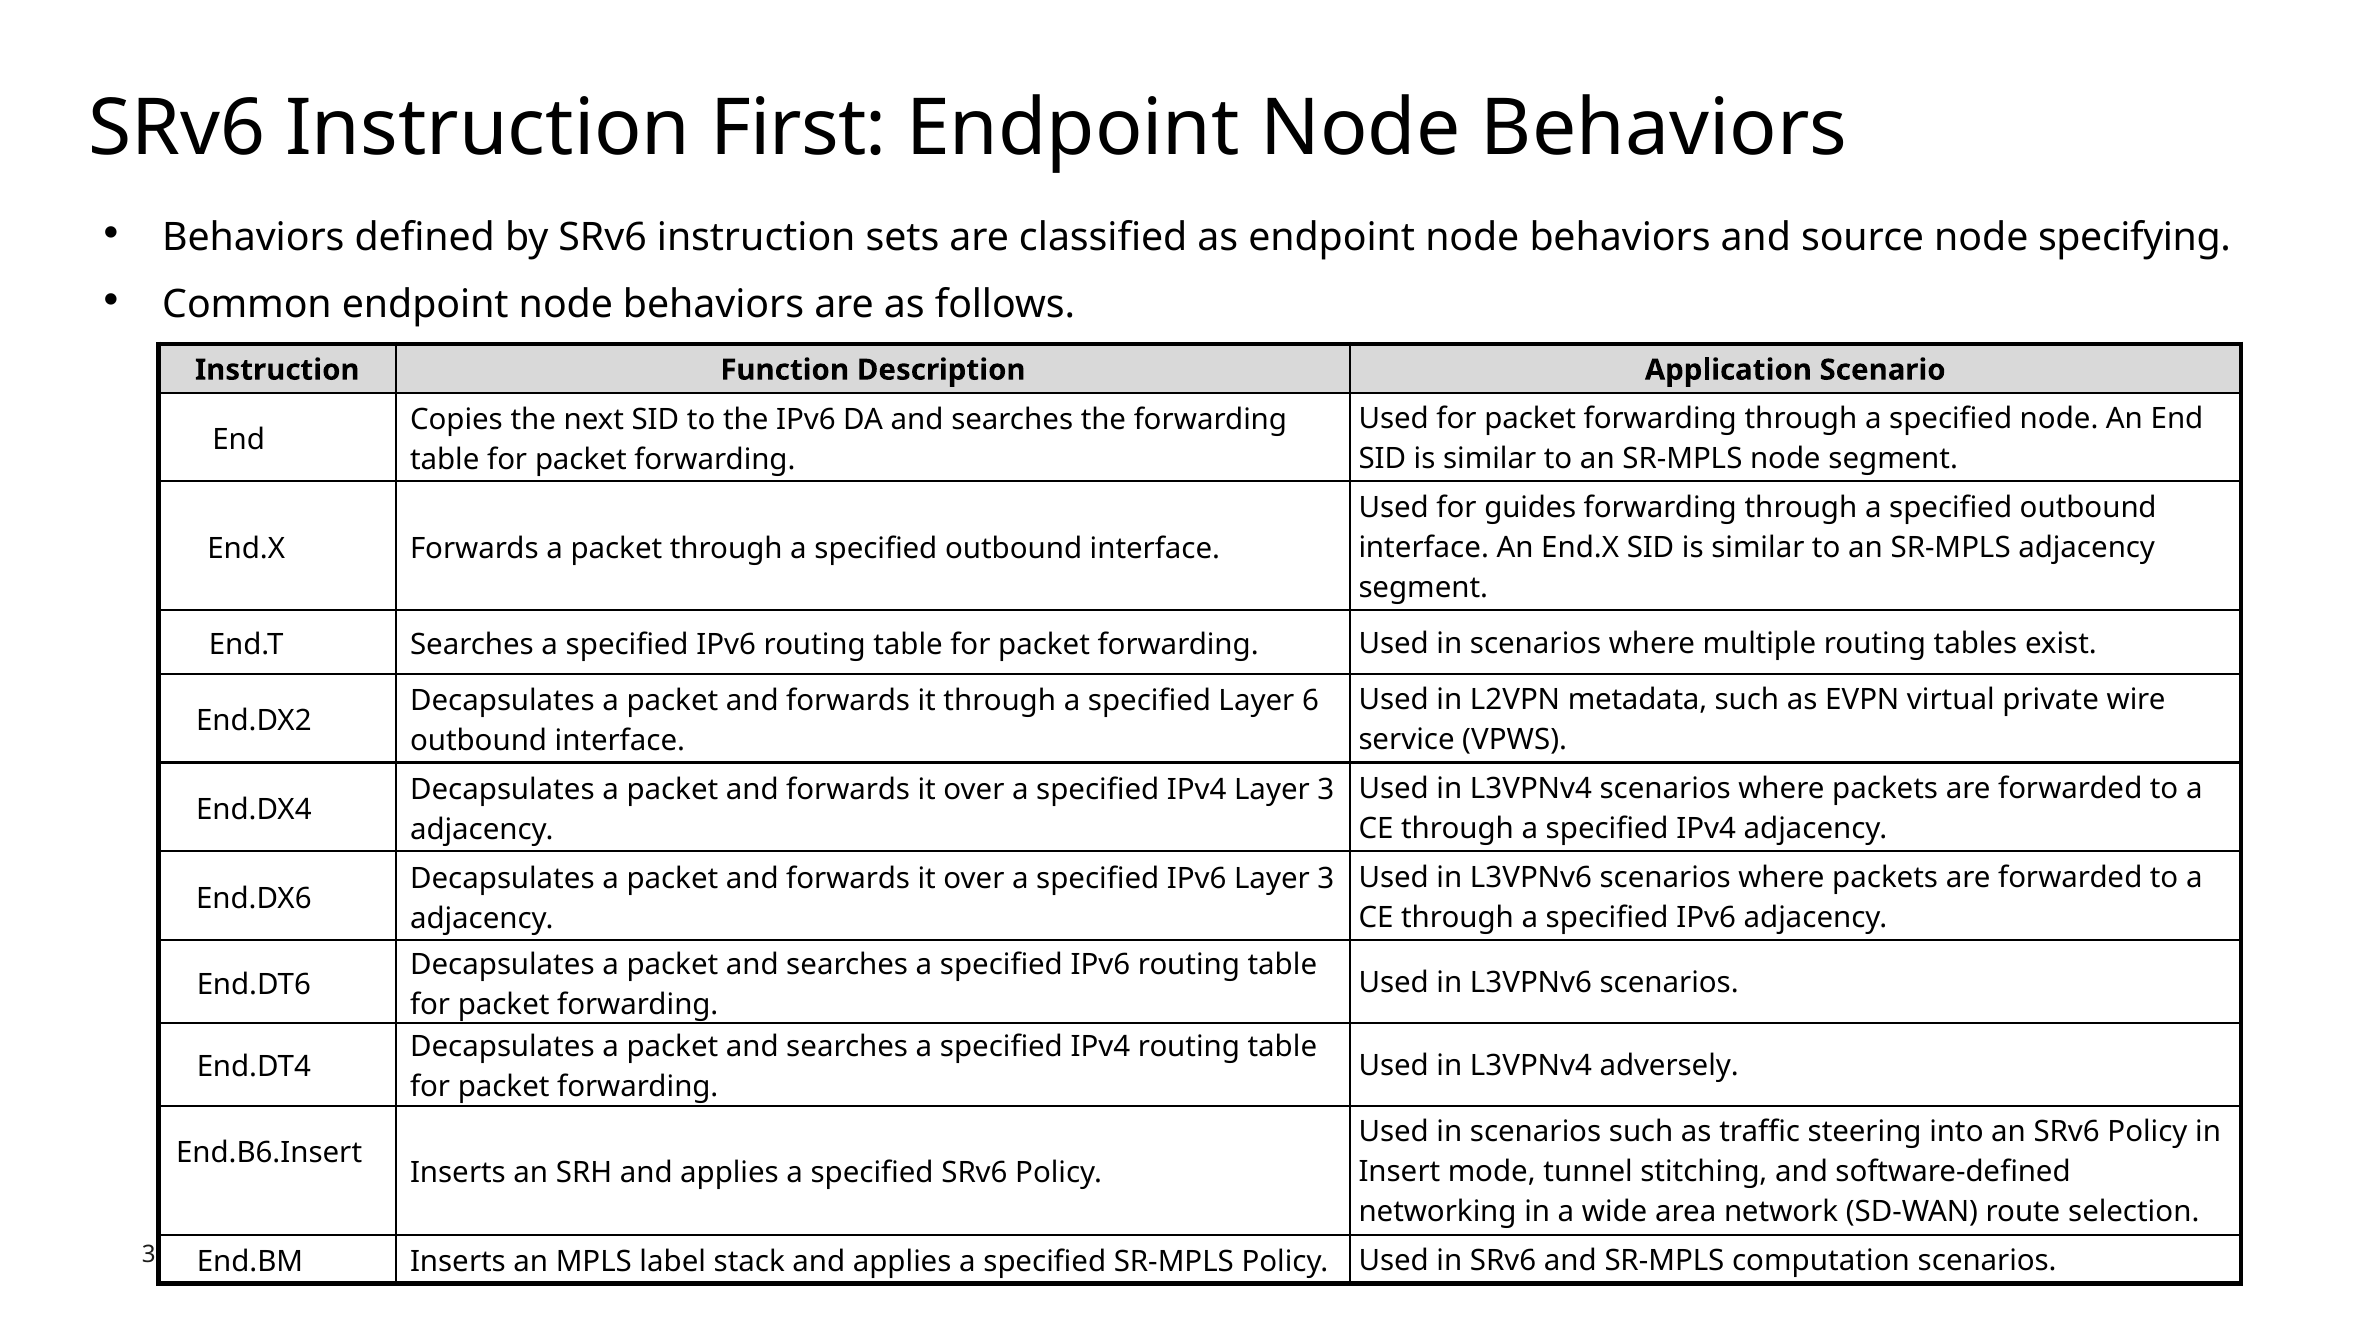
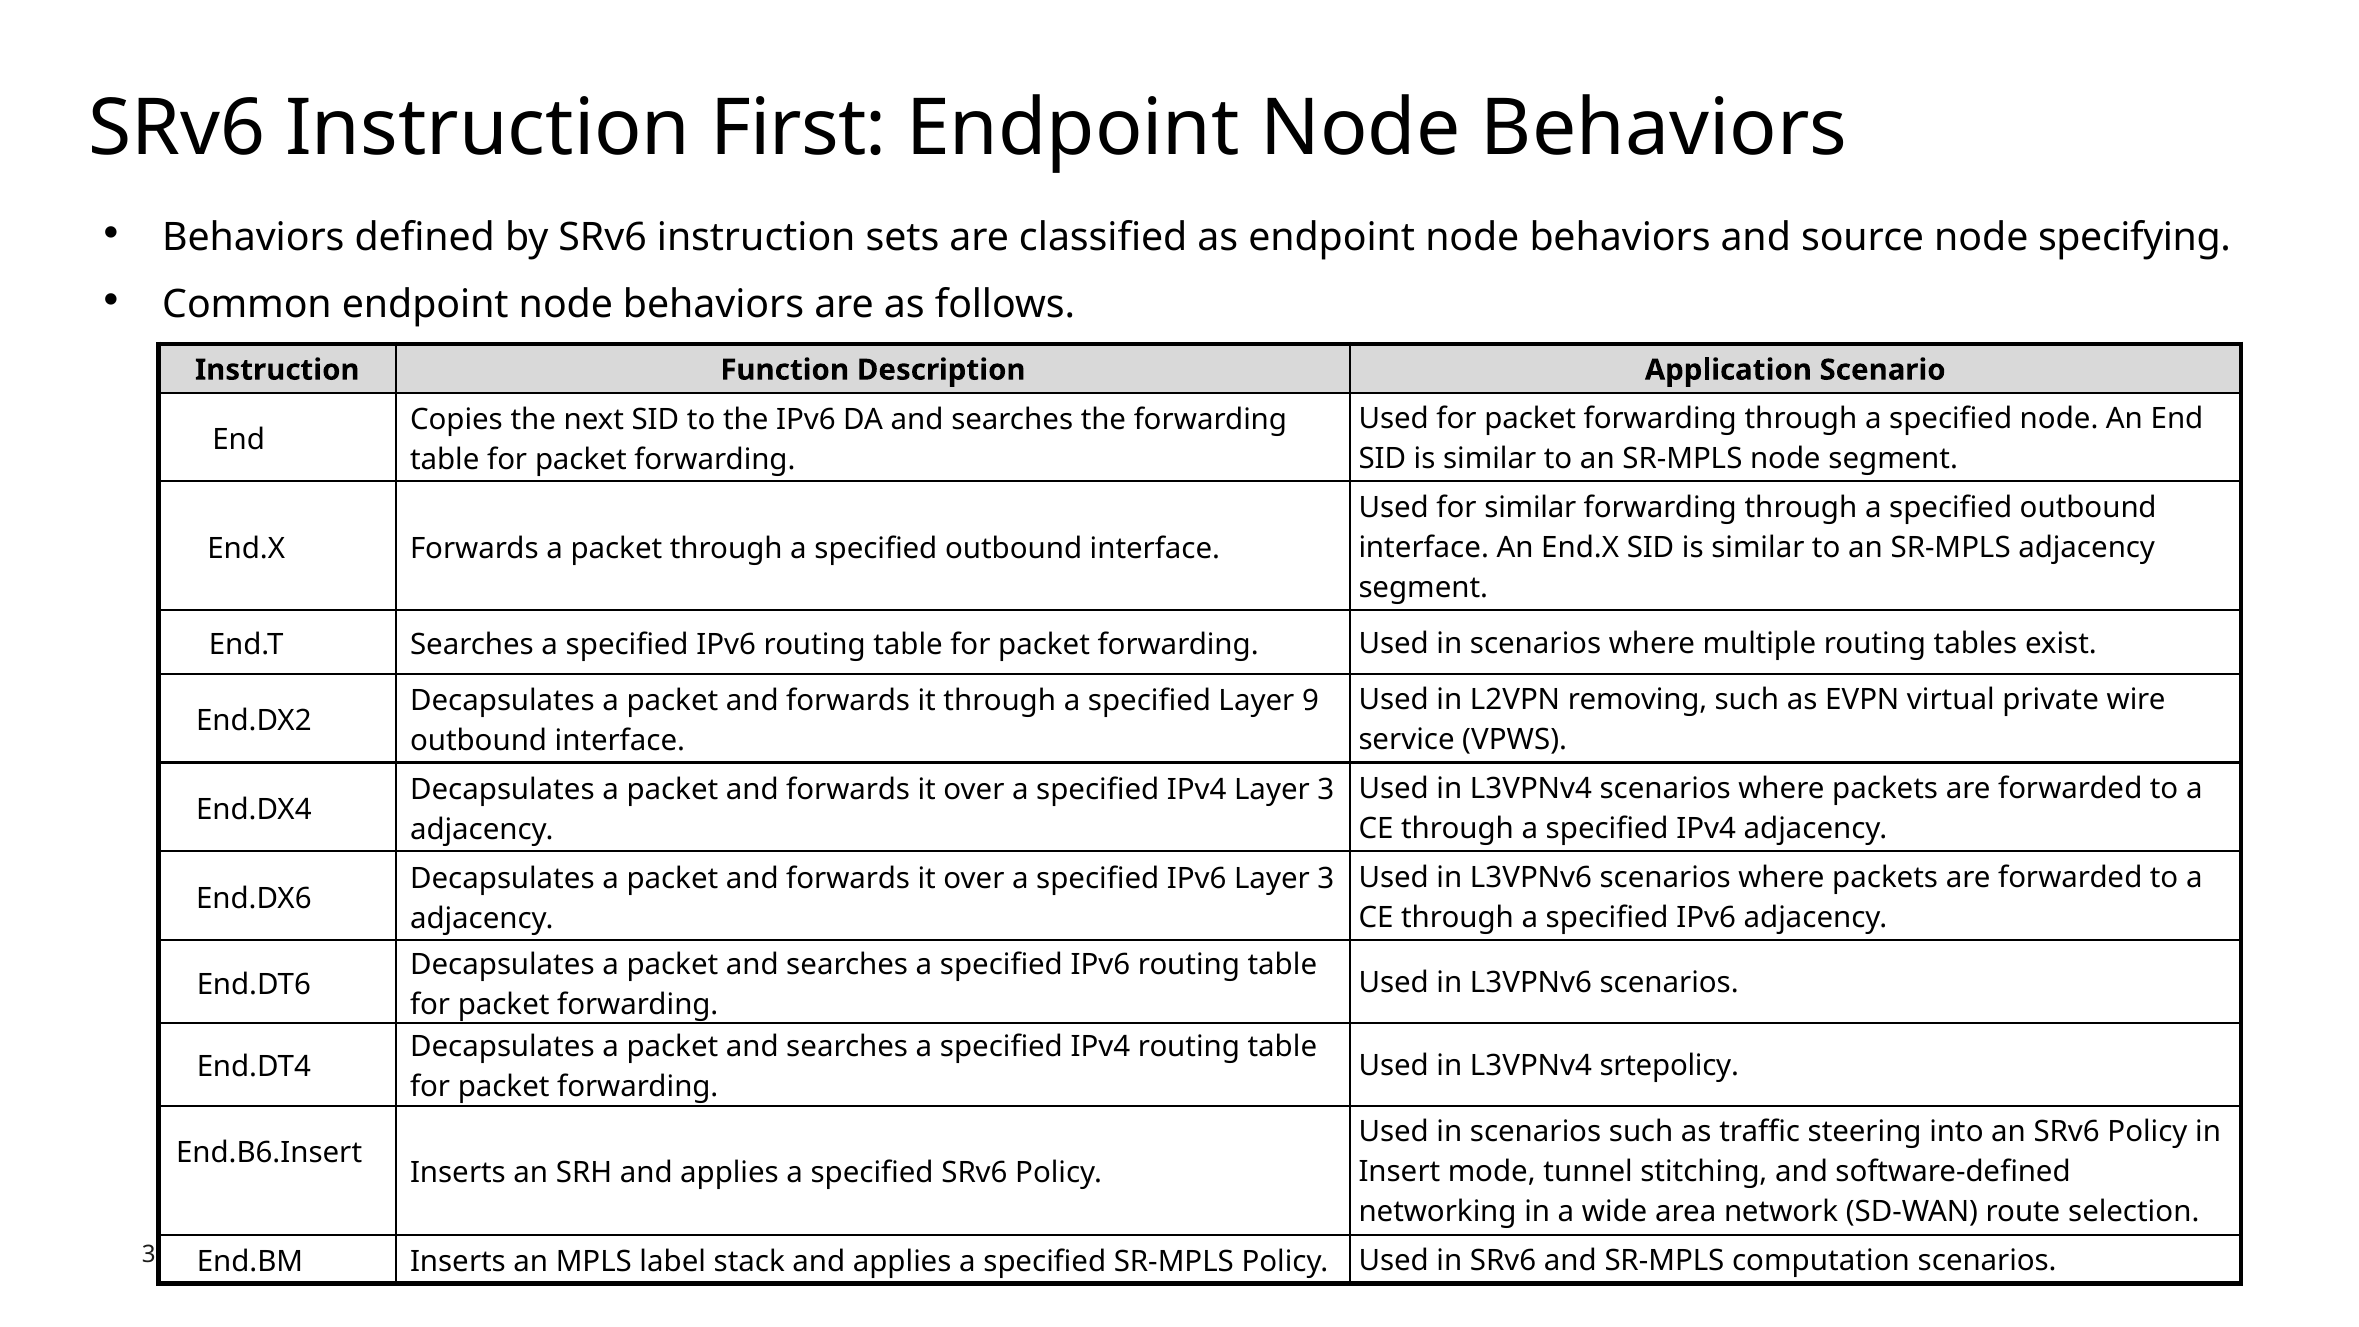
for guides: guides -> similar (1530, 507)
metadata: metadata -> removing (1637, 700)
6: 6 -> 9 (1310, 701)
adversely: adversely -> srtepolicy (1669, 1066)
